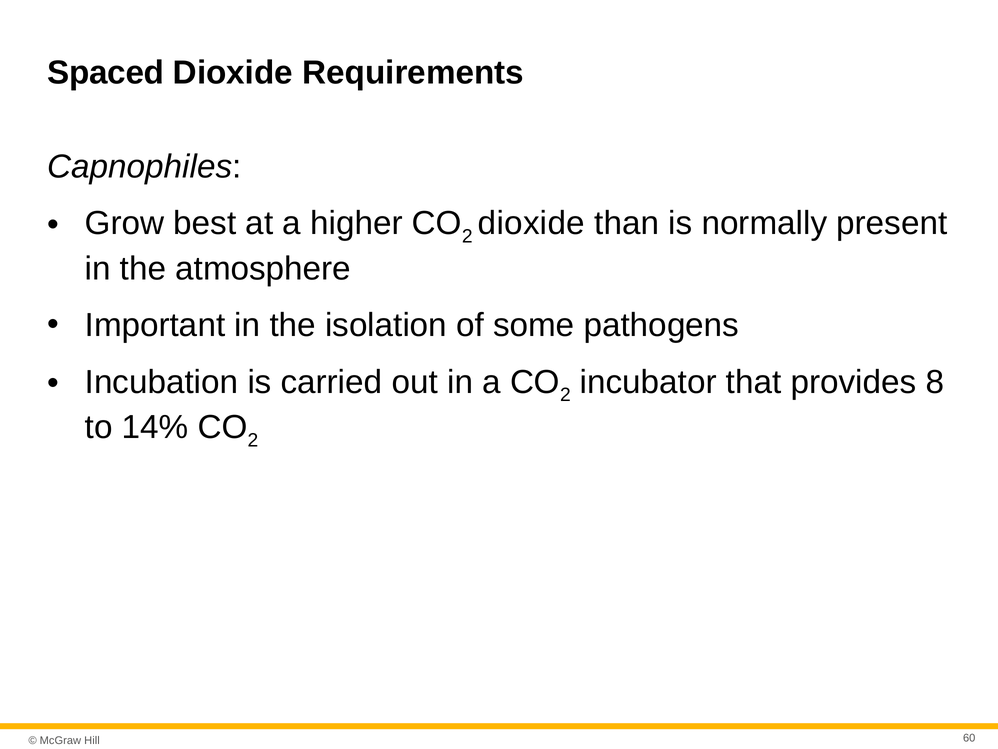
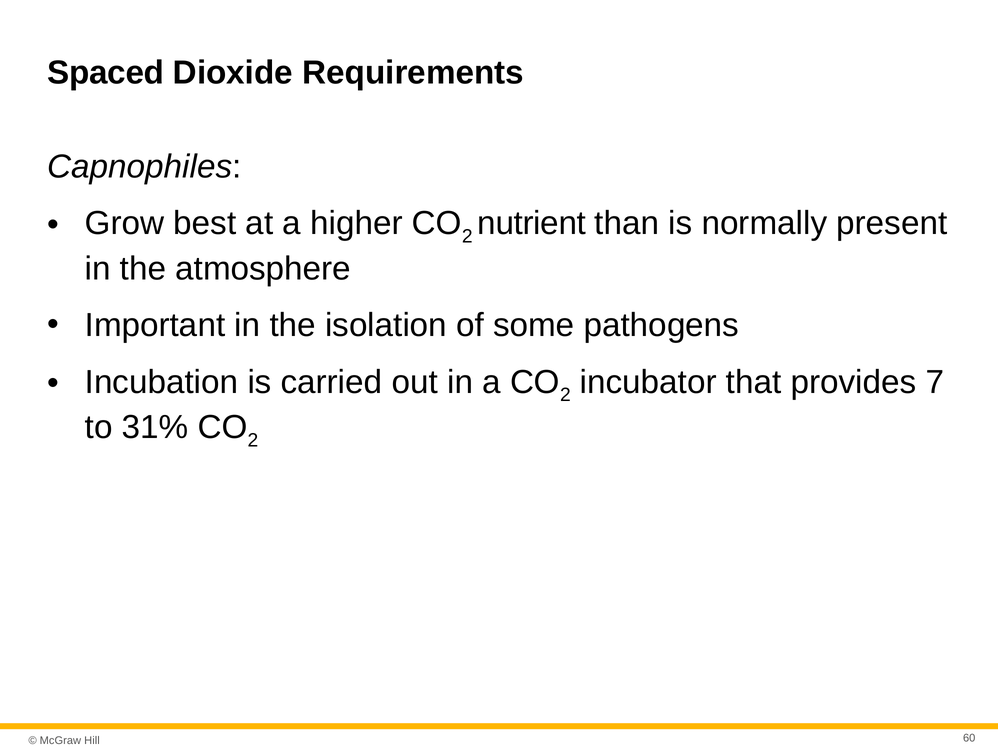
dioxide: dioxide -> nutrient (532, 223)
8: 8 -> 7 (935, 382)
14%: 14% -> 31% (155, 427)
